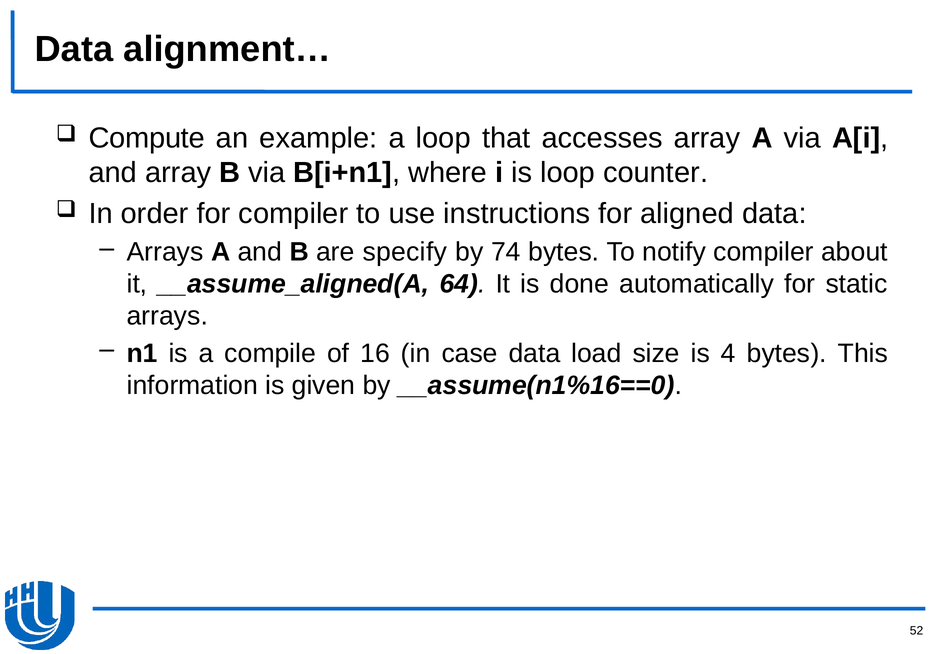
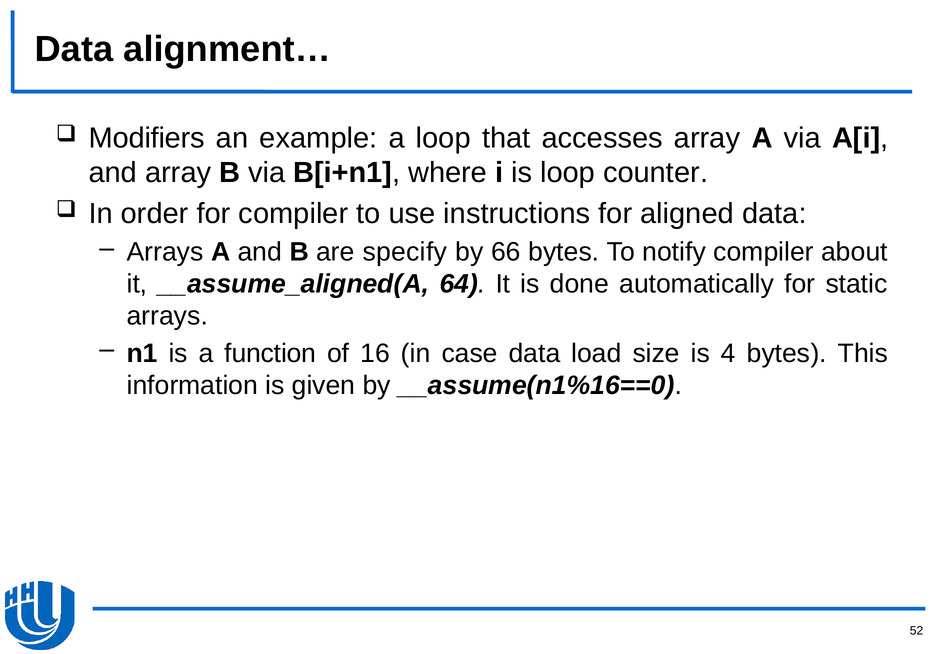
Compute: Compute -> Modifiers (147, 138)
74: 74 -> 66 (506, 252)
compile: compile -> function (270, 353)
